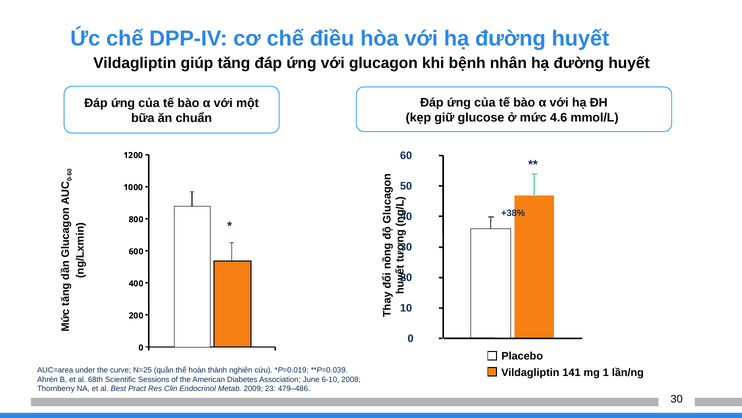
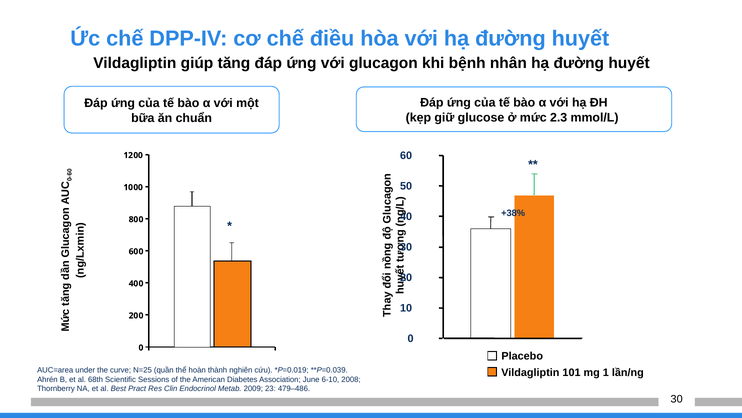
4.6: 4.6 -> 2.3 (559, 117)
141: 141 -> 101 (572, 372)
